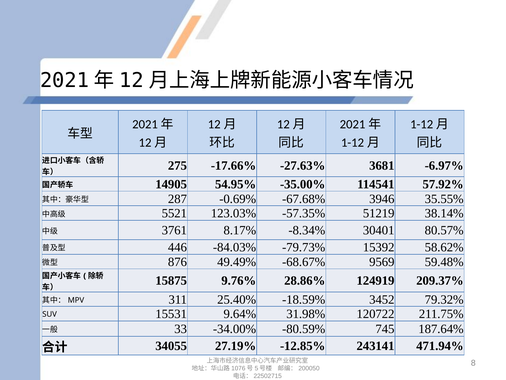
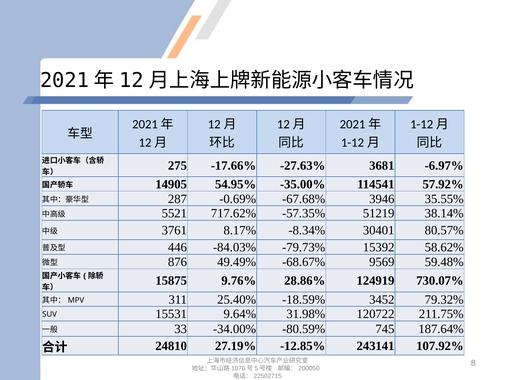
123.03%: 123.03% -> 717.62% (233, 213)
209.37%: 209.37% -> 730.07% (440, 280)
34055: 34055 -> 24810 (171, 346)
471.94%: 471.94% -> 107.92% (440, 346)
